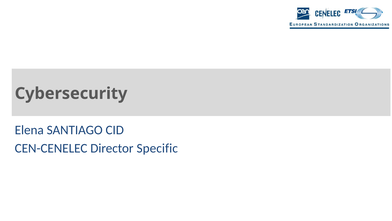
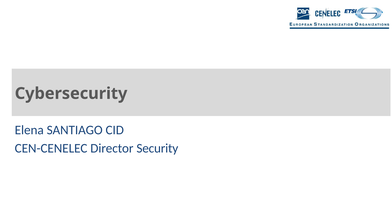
Specific: Specific -> Security (157, 148)
